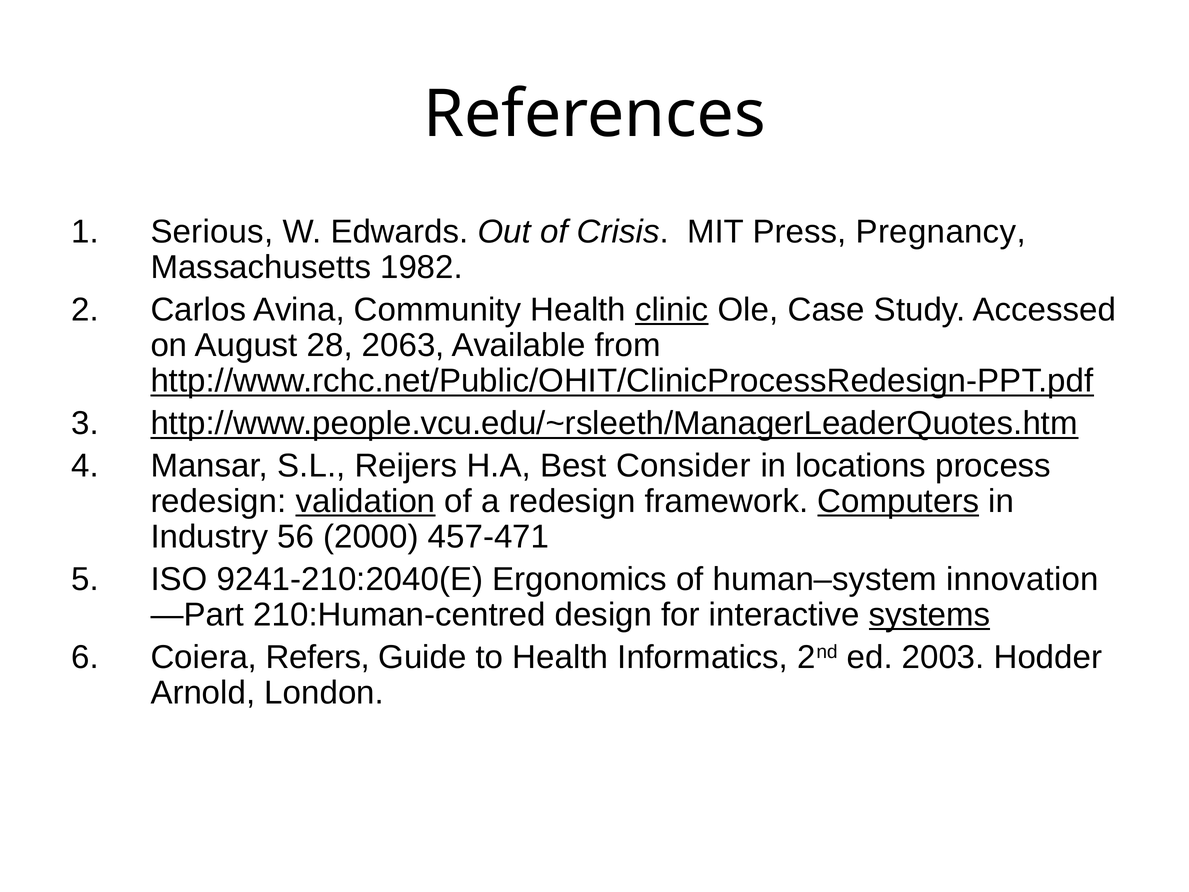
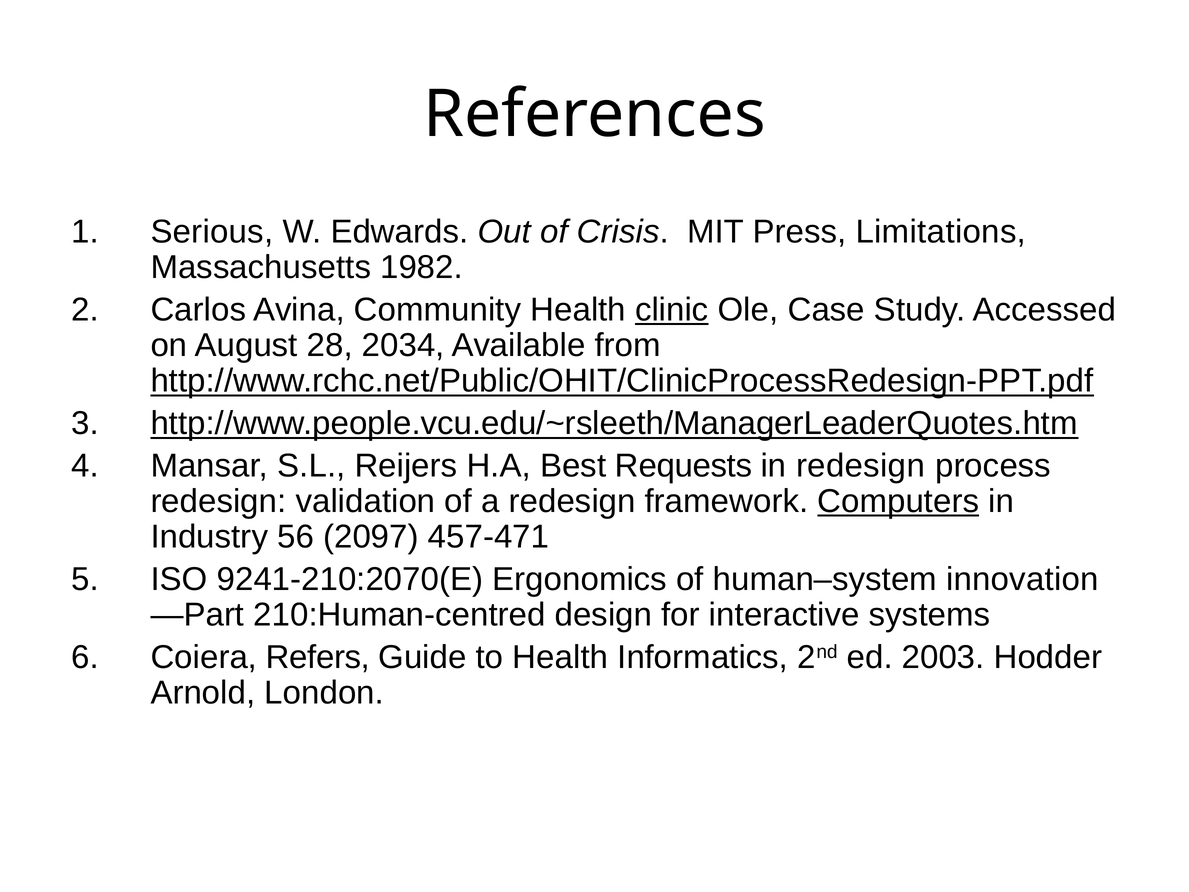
Pregnancy: Pregnancy -> Limitations (941, 232)
2063: 2063 -> 2034 (403, 345)
Consider: Consider -> Requests (684, 465)
in locations: locations -> redesign (861, 465)
validation underline: present -> none (365, 501)
2000: 2000 -> 2097 (371, 537)
9241-210:2040(E: 9241-210:2040(E -> 9241-210:2070(E (350, 579)
systems underline: present -> none (930, 615)
